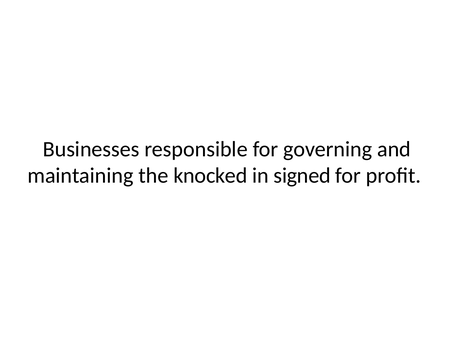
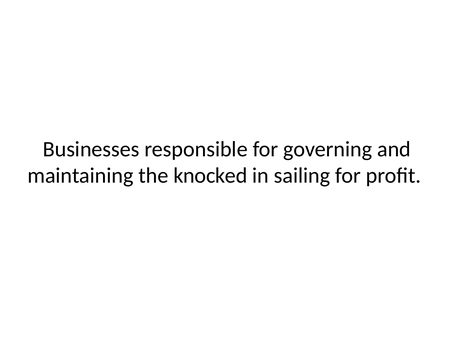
signed: signed -> sailing (302, 176)
